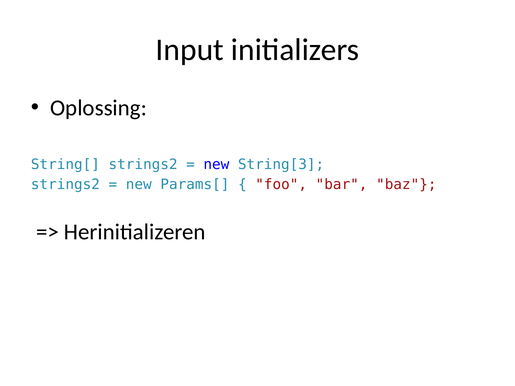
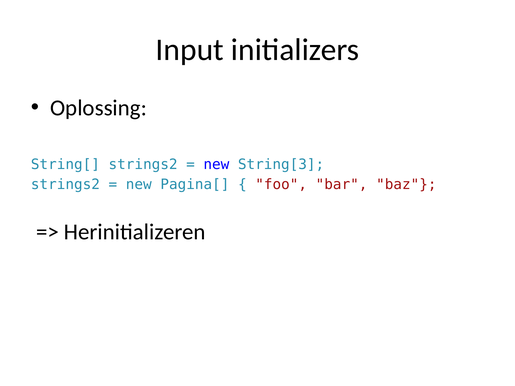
Params[: Params[ -> Pagina[ (195, 185)
